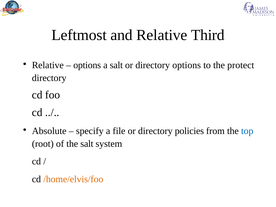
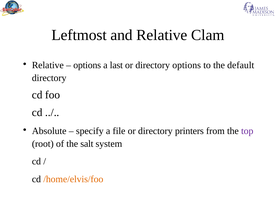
Third: Third -> Clam (208, 35)
a salt: salt -> last (116, 65)
protect: protect -> default (241, 65)
policies: policies -> printers (189, 131)
top colour: blue -> purple (247, 131)
